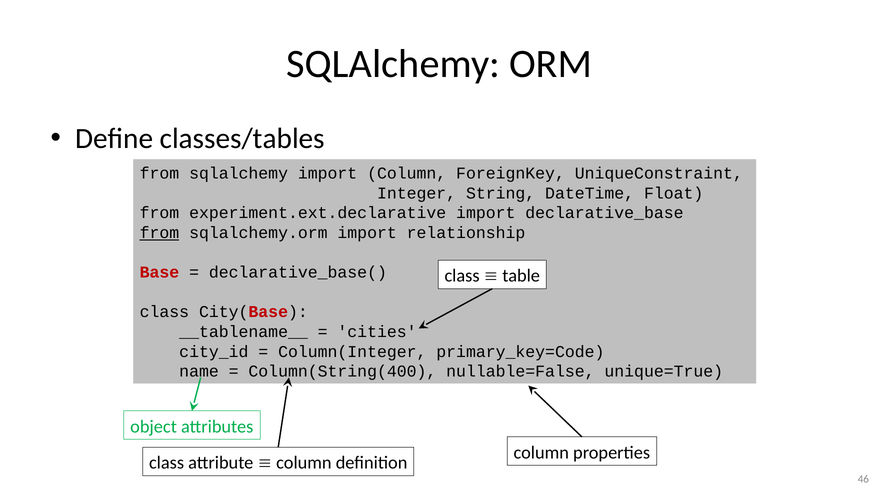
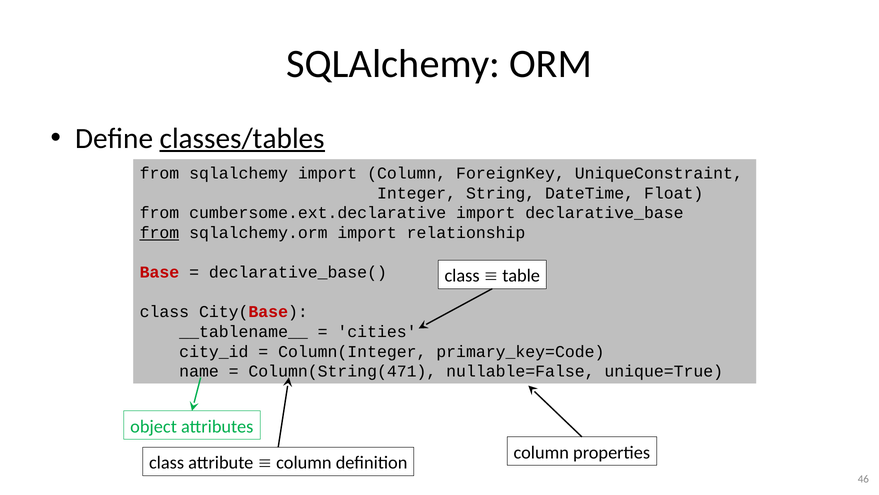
classes/tables underline: none -> present (242, 138)
experiment.ext.declarative: experiment.ext.declarative -> cumbersome.ext.declarative (318, 213)
Column(String(400: Column(String(400 -> Column(String(471 (342, 371)
